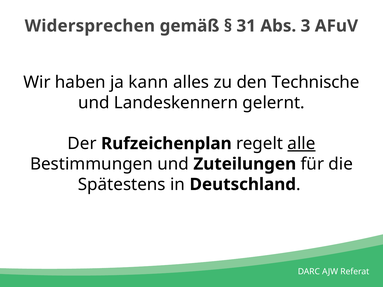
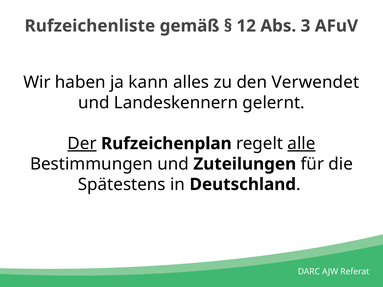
Widersprechen: Widersprechen -> Rufzeichenliste (90, 26)
31: 31 -> 12 (246, 26)
Technische: Technische -> Verwendet (315, 82)
Der underline: none -> present (82, 144)
